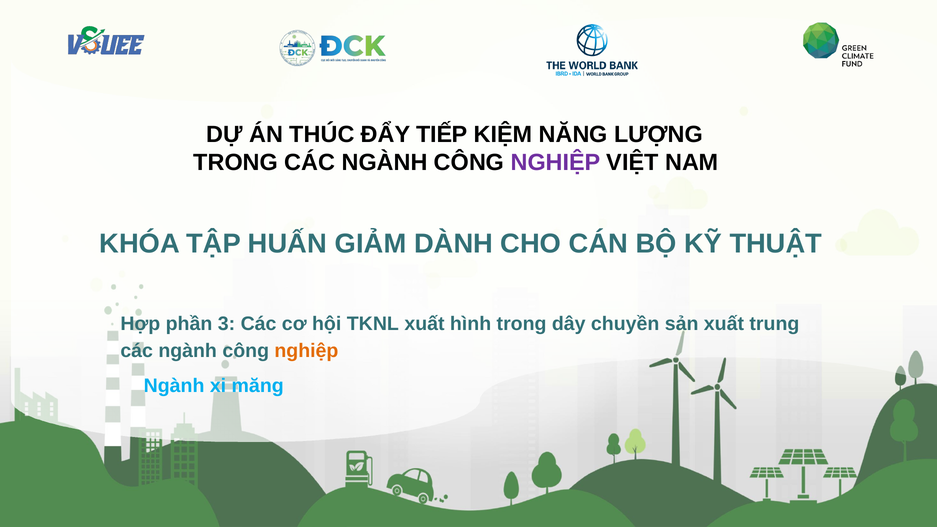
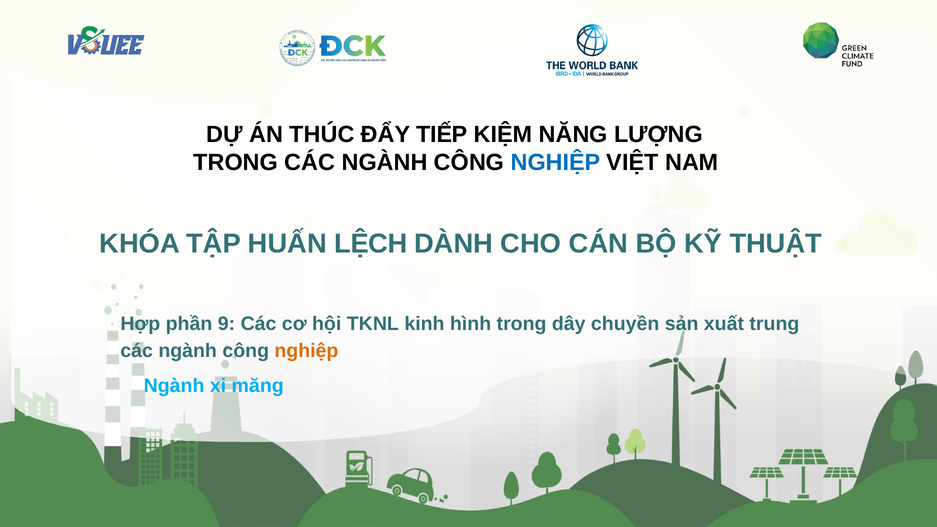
NGHIỆP colour: purple -> blue (556, 163)
GIẢM: GIẢM -> LỆCH (371, 244)
3: 3 -> 9 (226, 324)
TKNL xuất: xuất -> kinh (424, 324)
